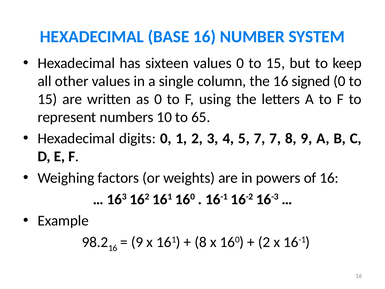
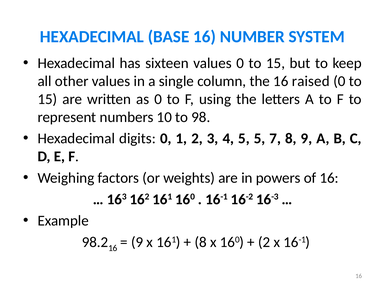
signed: signed -> raised (311, 81)
65: 65 -> 98 (201, 117)
5 7: 7 -> 5 (260, 138)
